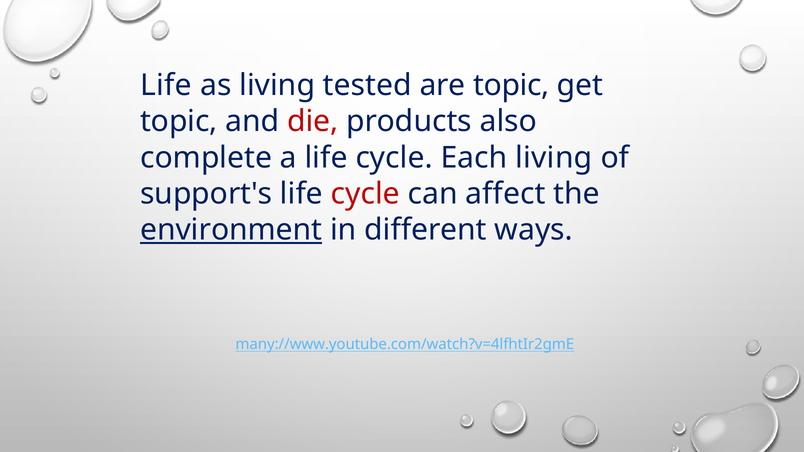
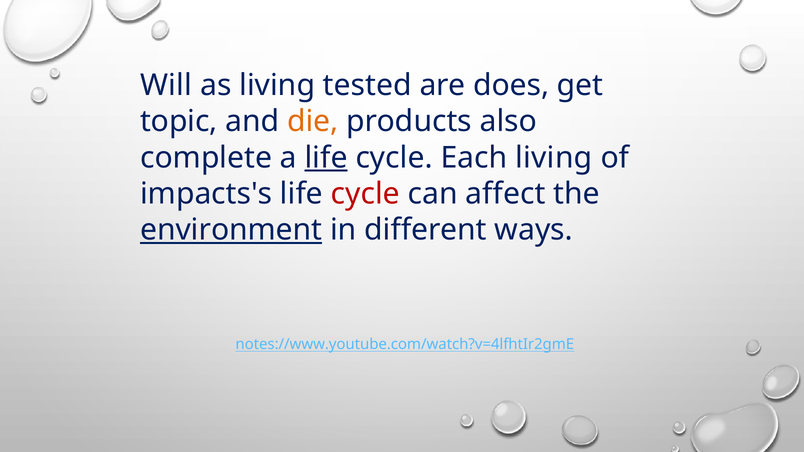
Life: Life -> Will (166, 85)
are topic: topic -> does (511, 85)
die colour: red -> orange (313, 122)
life underline: none -> present (326, 158)
support's: support's -> impacts's (206, 194)
many://www.youtube.com/watch?v=4lfhtIr2gmE: many://www.youtube.com/watch?v=4lfhtIr2gmE -> notes://www.youtube.com/watch?v=4lfhtIr2gmE (405, 345)
